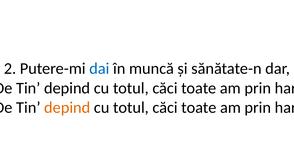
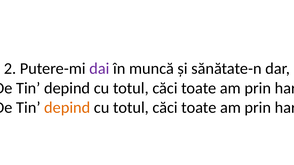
dai colour: blue -> purple (99, 69)
